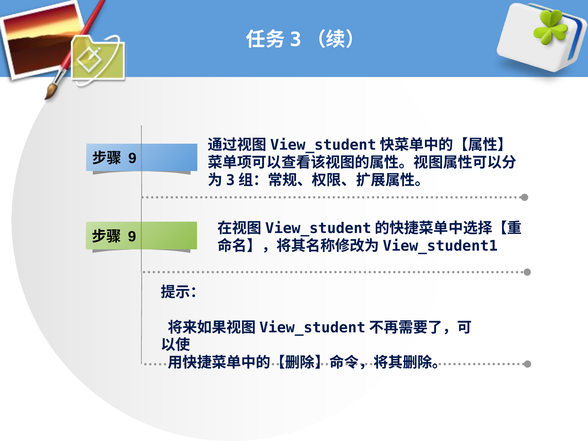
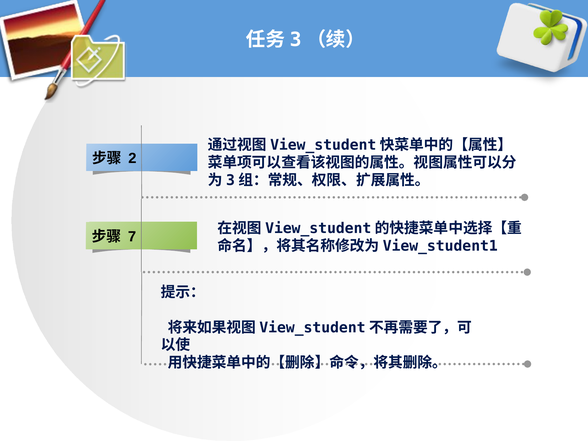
9: 9 -> 2 (132, 158)
9: 9 -> 7 (132, 237)
